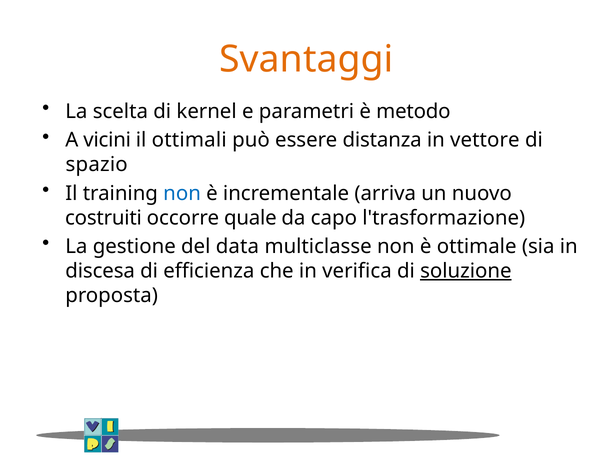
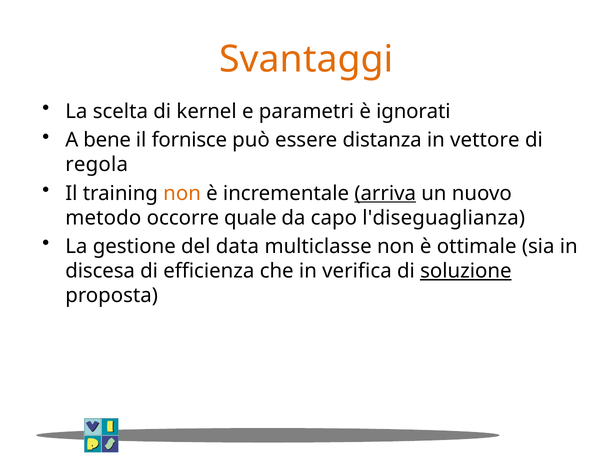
metodo: metodo -> ignorati (413, 111)
vicini: vicini -> bene (107, 140)
ottimali: ottimali -> fornisce (189, 140)
spazio: spazio -> regola (97, 165)
non colour: blue -> orange (182, 193)
arriva underline: none -> present (385, 193)
costruiti: costruiti -> metodo (103, 218)
l'trasformazione: l'trasformazione -> l'diseguaglianza (444, 218)
